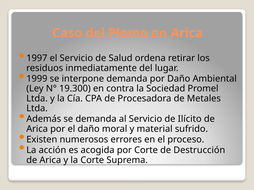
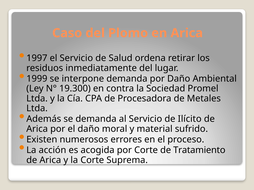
Destrucción: Destrucción -> Tratamiento (199, 151)
